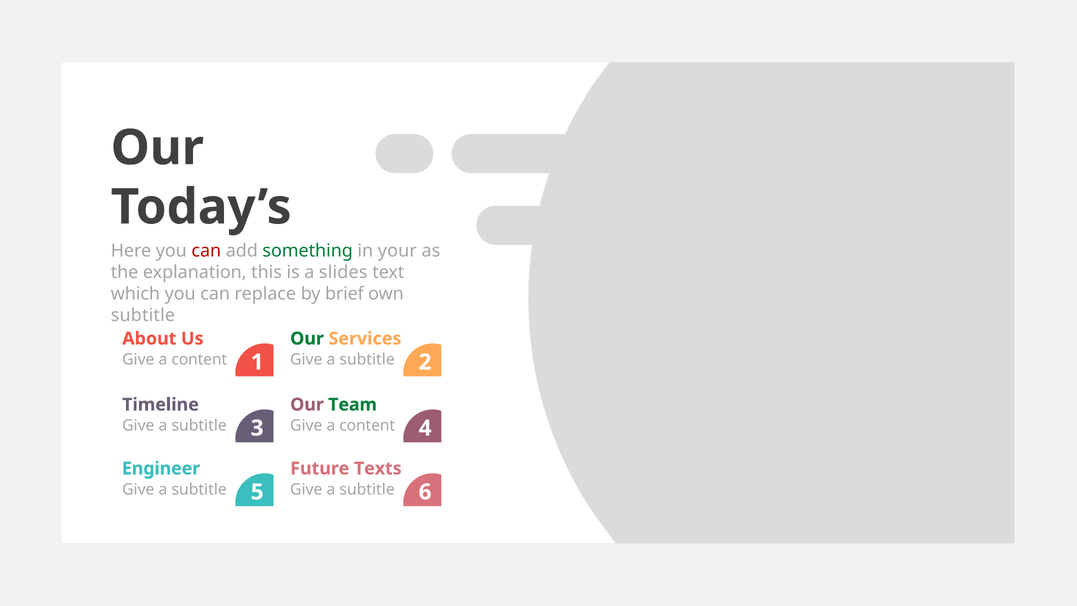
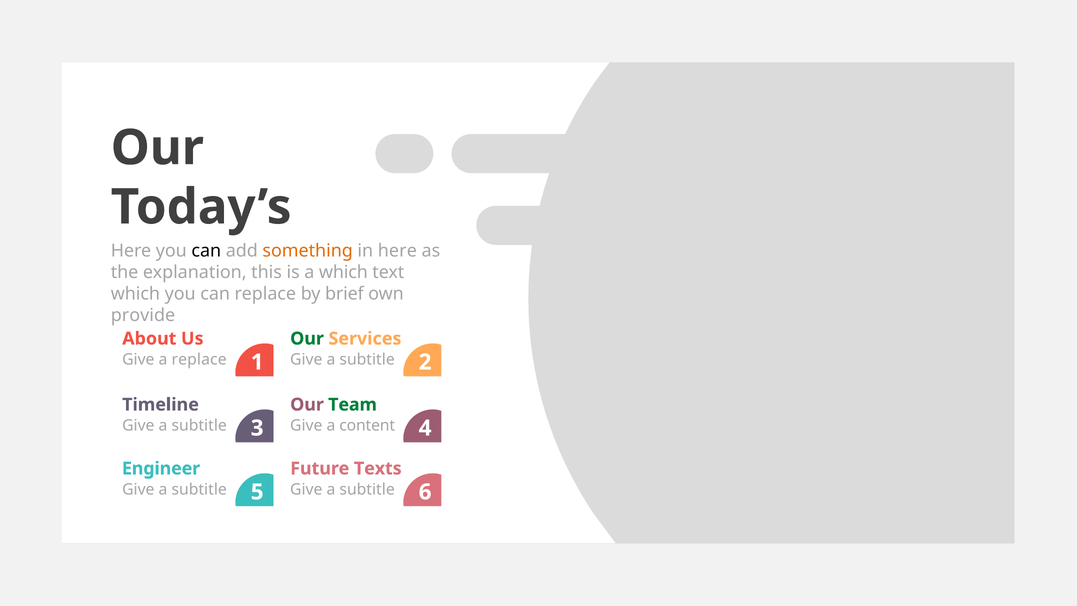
can colour: red -> black (206, 251)
something colour: green -> orange (308, 251)
in your: your -> here (397, 251)
a slides: slides -> which (343, 272)
subtitle: subtitle -> provide (143, 315)
content: content -> replace (199, 359)
